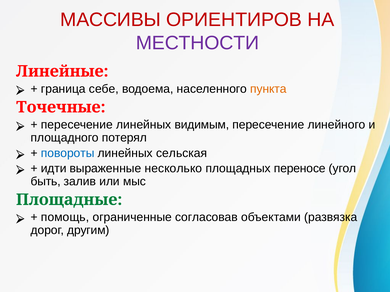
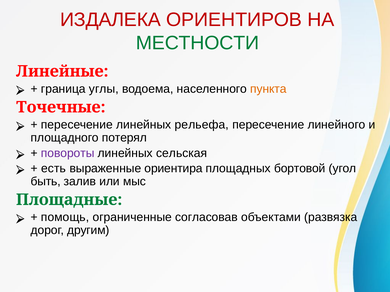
МАССИВЫ: МАССИВЫ -> ИЗДАЛЕКА (111, 20)
МЕСТНОСТИ colour: purple -> green (197, 43)
себе: себе -> углы (104, 89)
видимым: видимым -> рельефа (202, 125)
повороты colour: blue -> purple (68, 153)
идти: идти -> есть (54, 169)
несколько: несколько -> ориентира (173, 169)
переносе: переносе -> бортовой (300, 169)
